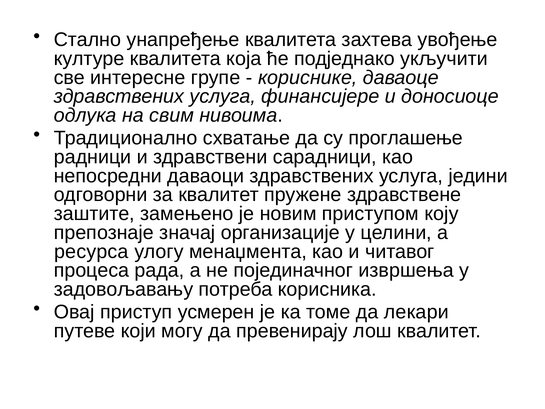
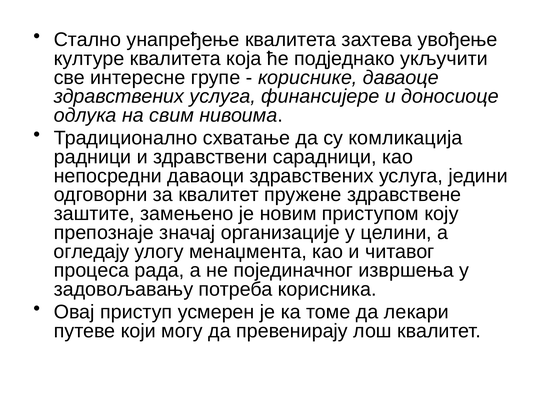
проглашење: проглашење -> комликација (406, 138)
ресурса: ресурса -> огледају (92, 251)
